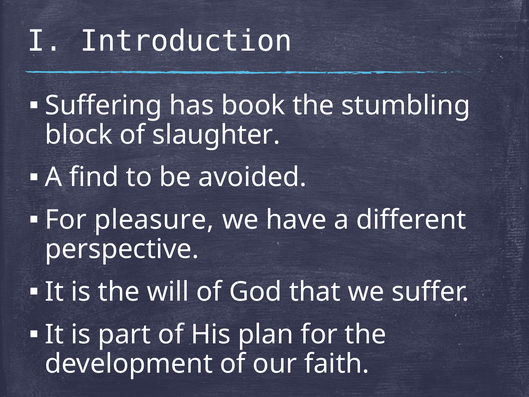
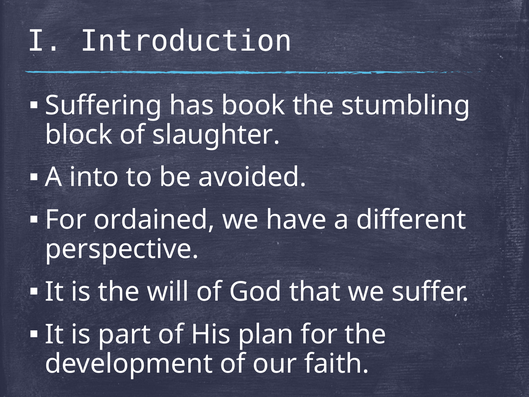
find: find -> into (94, 177)
pleasure: pleasure -> ordained (154, 220)
